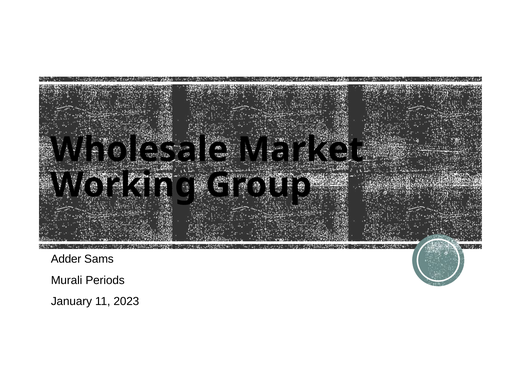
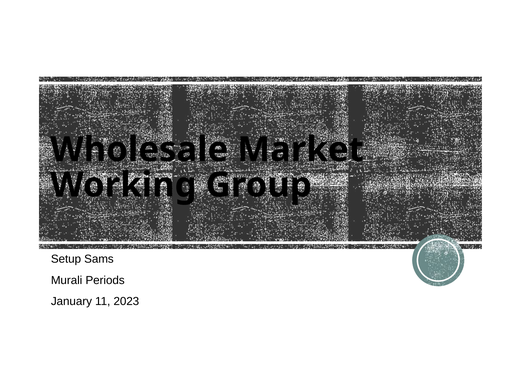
Adder: Adder -> Setup (66, 259)
